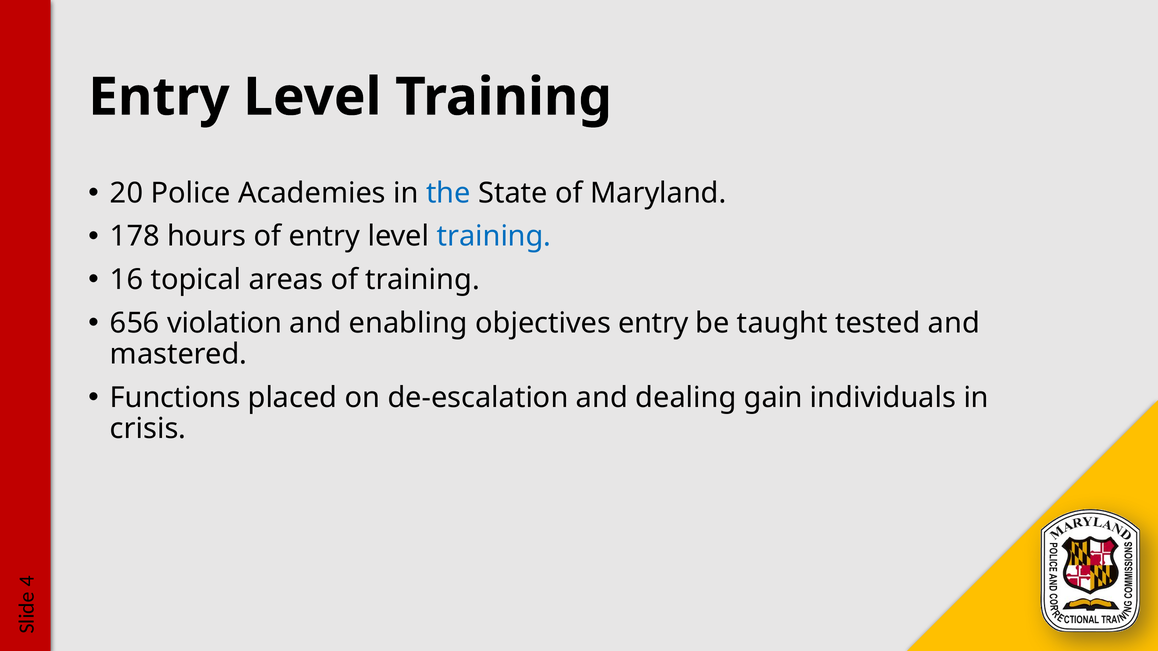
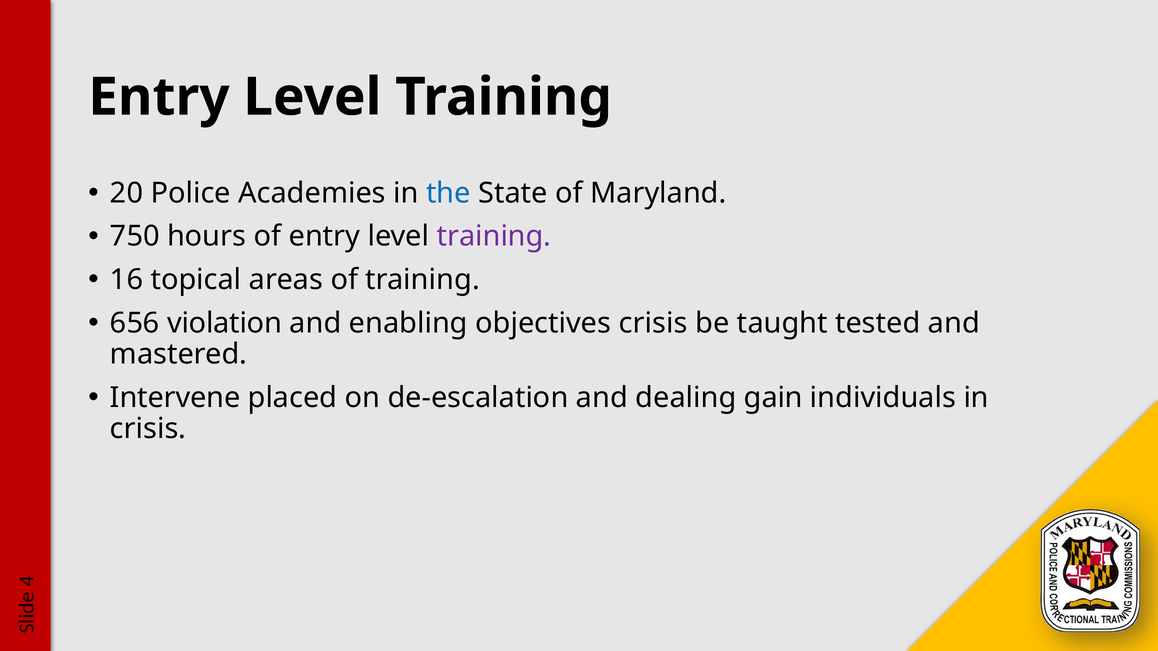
178: 178 -> 750 (135, 237)
training colour: blue -> purple (494, 237)
objectives entry: entry -> crisis (653, 323)
Functions: Functions -> Intervene (175, 398)
